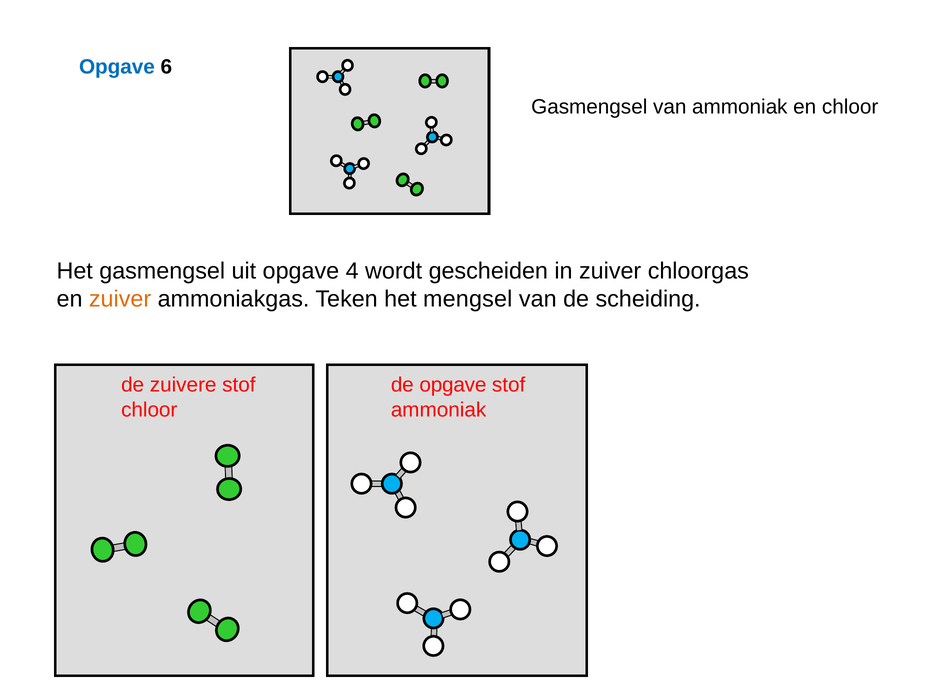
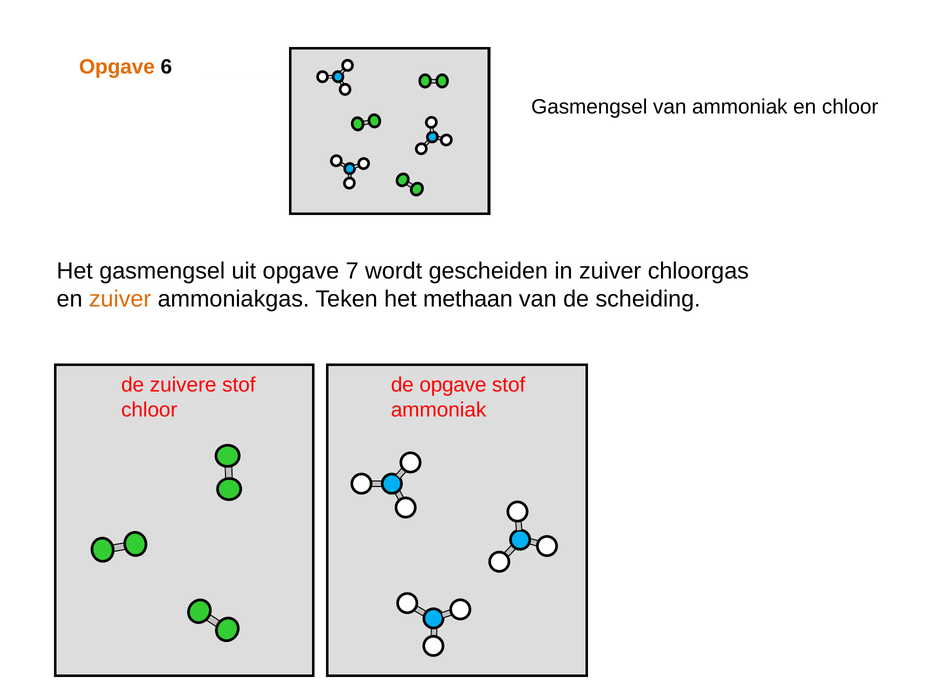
Opgave colour: blue -> orange (117, 67)
4: 4 -> 7 (352, 271)
mengsel: mengsel -> methaan (468, 299)
